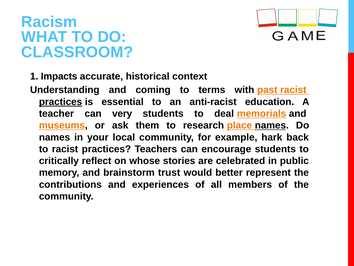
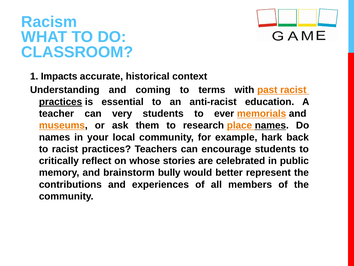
deal: deal -> ever (224, 113)
trust: trust -> bully (169, 172)
